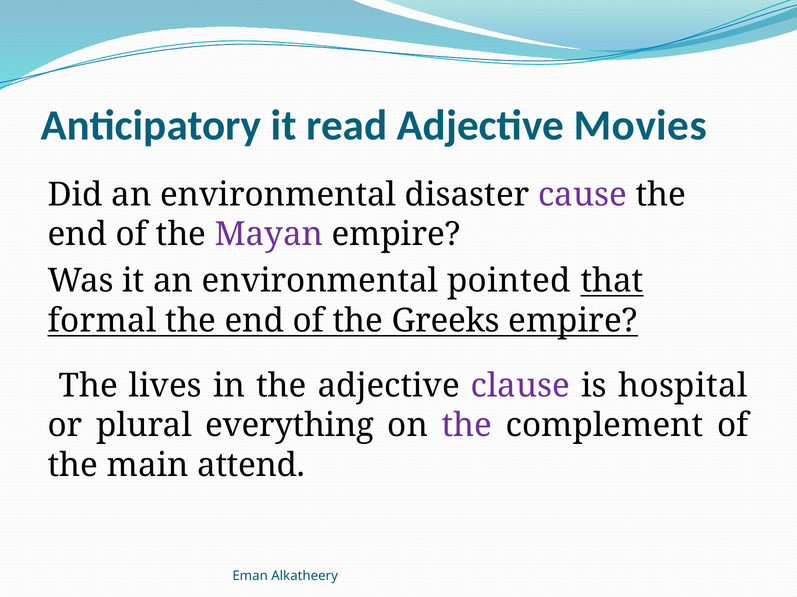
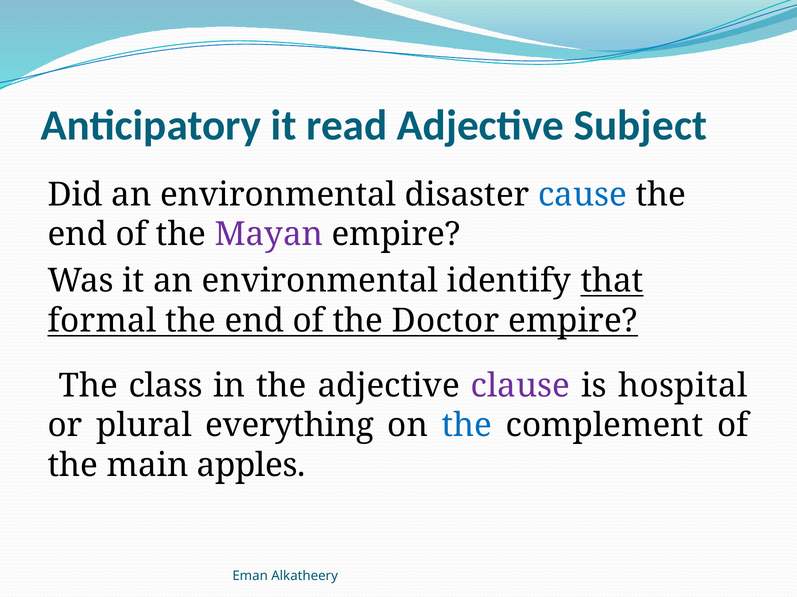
Movies: Movies -> Subject (640, 126)
cause colour: purple -> blue (583, 195)
pointed: pointed -> identify (509, 281)
Greeks: Greeks -> Doctor (446, 321)
lives: lives -> class (166, 386)
the colour: purple -> blue (467, 426)
attend: attend -> apples (251, 466)
